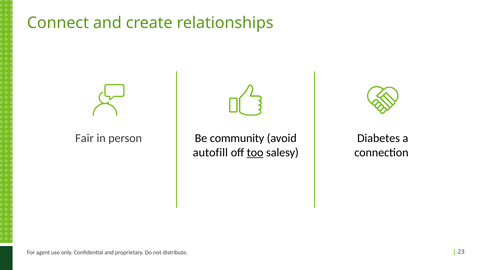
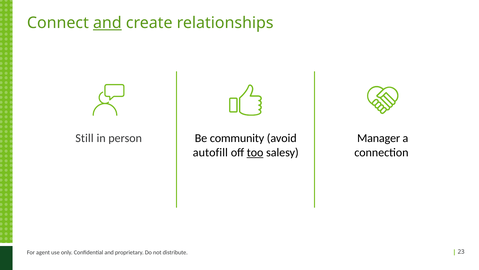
and underline: none -> present (107, 23)
Fair: Fair -> Still (84, 138)
Diabetes: Diabetes -> Manager (379, 138)
